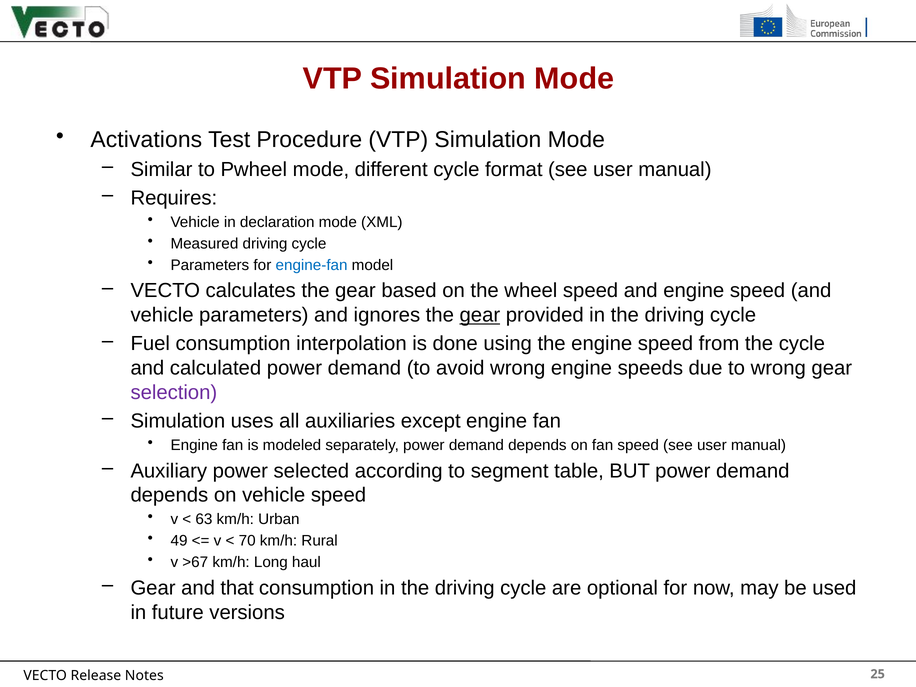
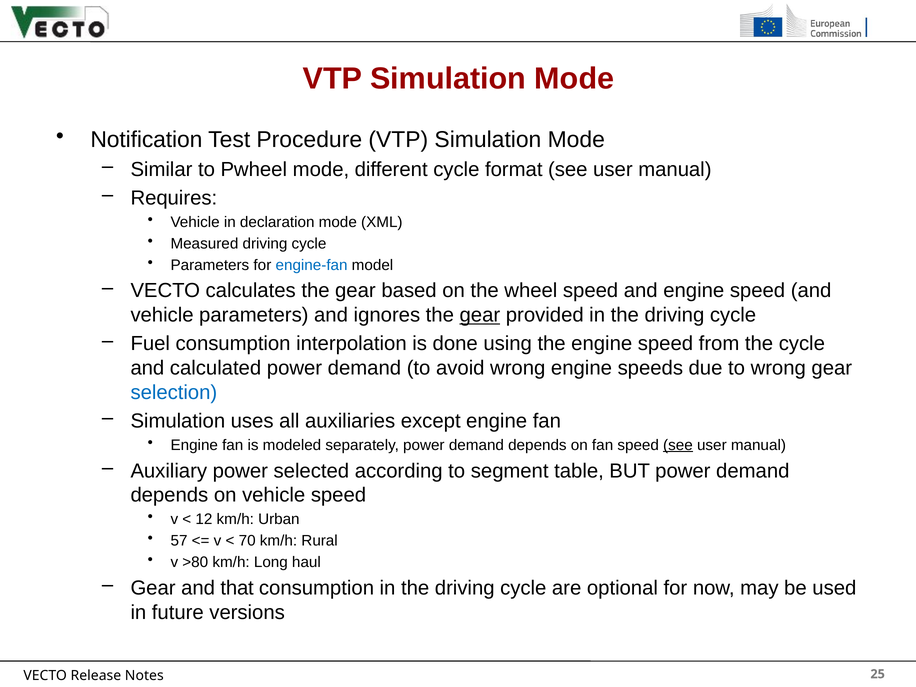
Activations: Activations -> Notification (146, 140)
selection colour: purple -> blue (174, 393)
see underline: none -> present (678, 445)
63: 63 -> 12 (204, 519)
49: 49 -> 57 (179, 541)
>67: >67 -> >80 (195, 562)
